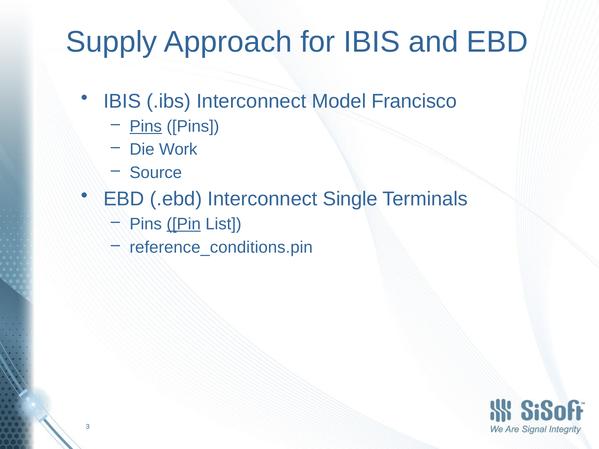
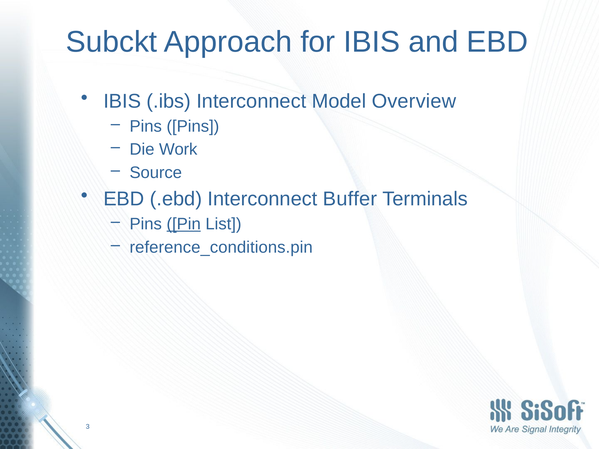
Supply: Supply -> Subckt (112, 42)
Francisco: Francisco -> Overview (414, 101)
Pins underline: present -> none (146, 126)
Single: Single -> Buffer (350, 199)
